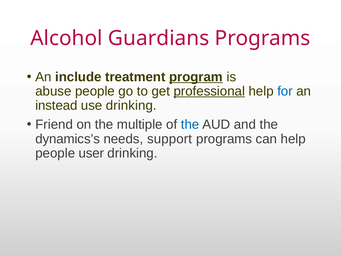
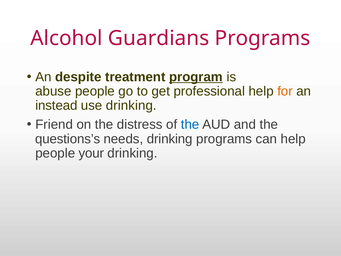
include: include -> despite (78, 77)
professional underline: present -> none (209, 91)
for colour: blue -> orange (285, 91)
multiple: multiple -> distress (140, 124)
dynamics’s: dynamics’s -> questions’s (68, 139)
needs support: support -> drinking (170, 139)
user: user -> your (91, 153)
